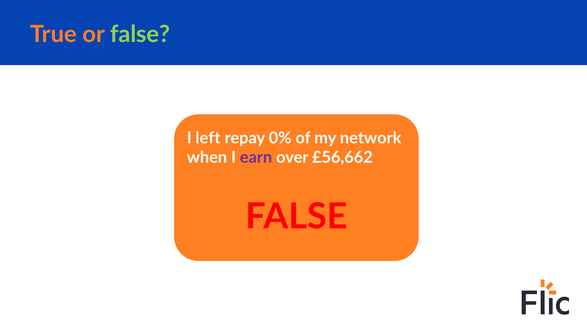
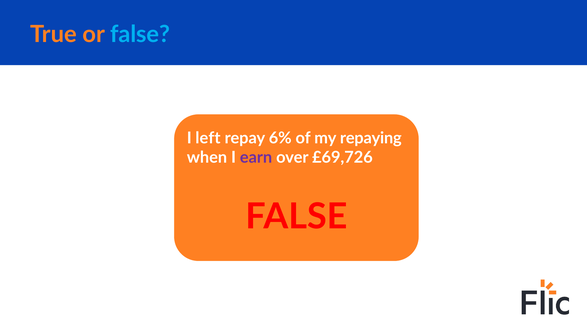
false colour: light green -> light blue (140, 34)
0%: 0% -> 6% (280, 138)
network: network -> repaying (371, 138)
£56,662: £56,662 -> £69,726 (342, 158)
